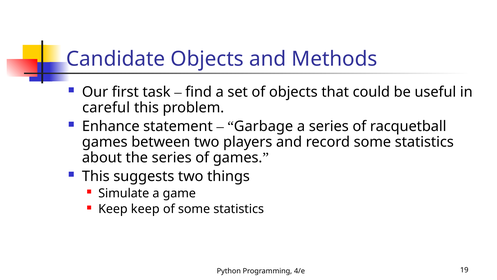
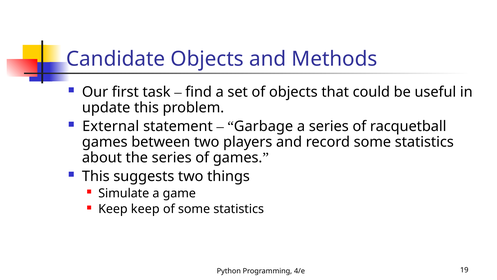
careful: careful -> update (106, 108)
Enhance: Enhance -> External (111, 126)
